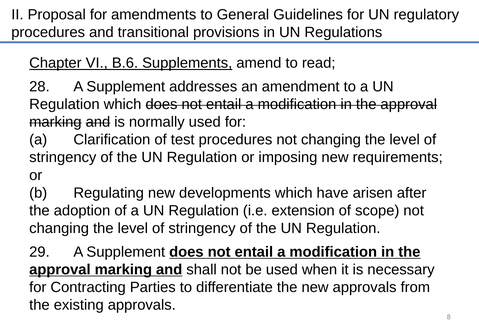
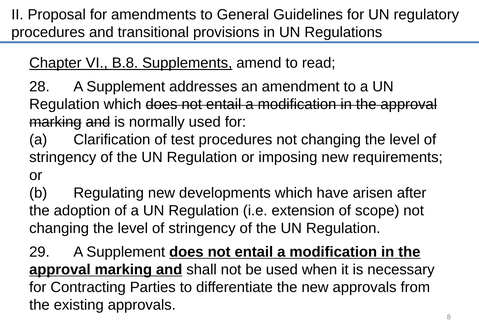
B.6: B.6 -> B.8 (125, 63)
